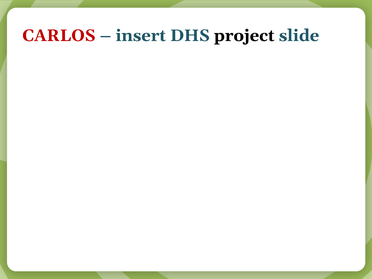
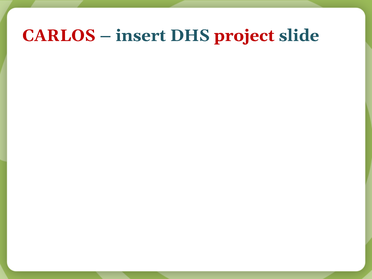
project colour: black -> red (244, 36)
